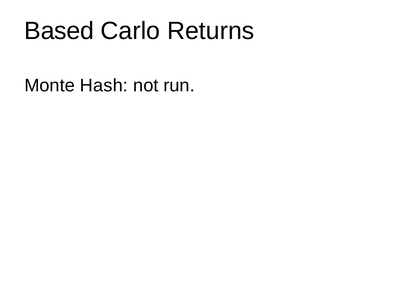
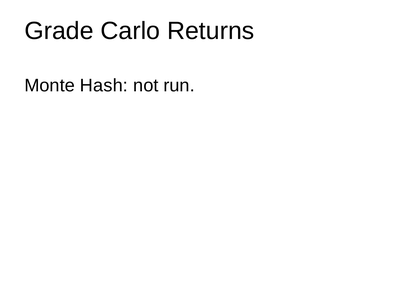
Based: Based -> Grade (59, 31)
